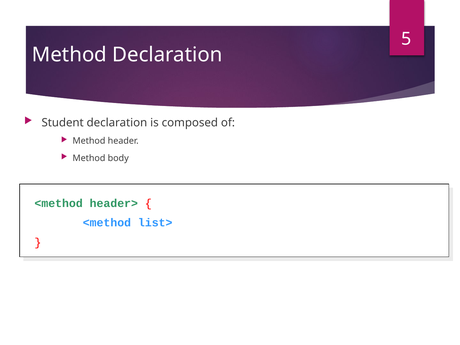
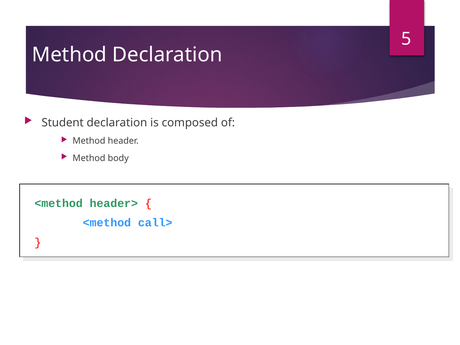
list>: list> -> call> (155, 223)
